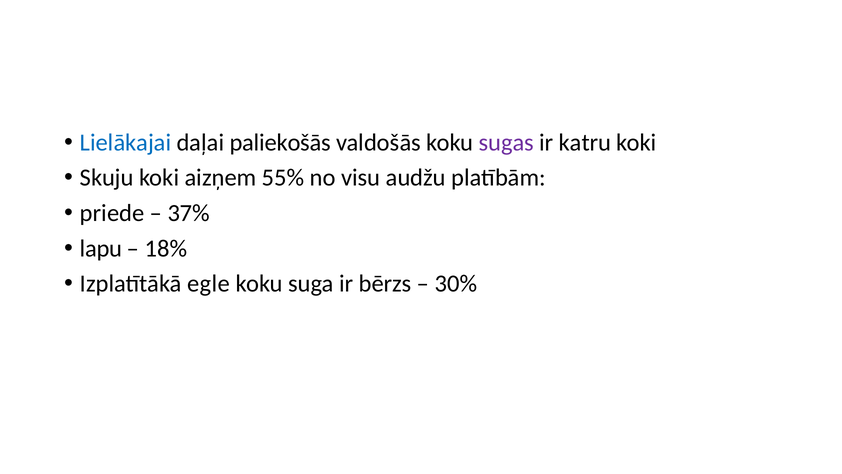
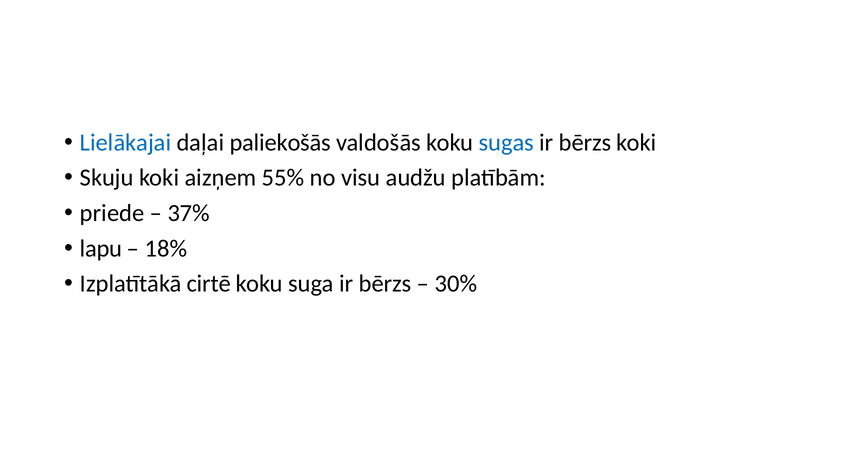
sugas colour: purple -> blue (506, 142)
katru: katru -> bērzs (585, 142)
egle: egle -> cirtē (209, 284)
